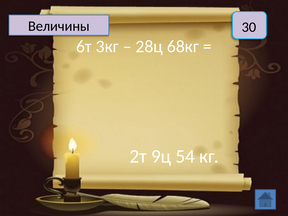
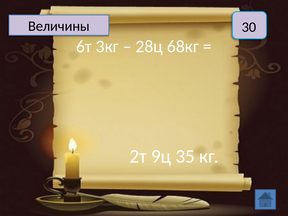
54: 54 -> 35 (185, 156)
